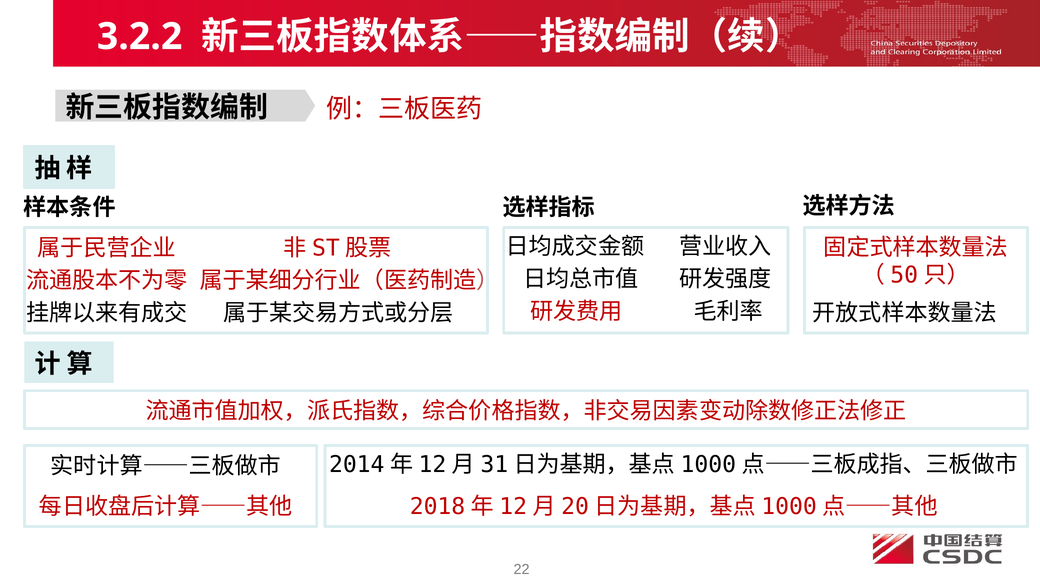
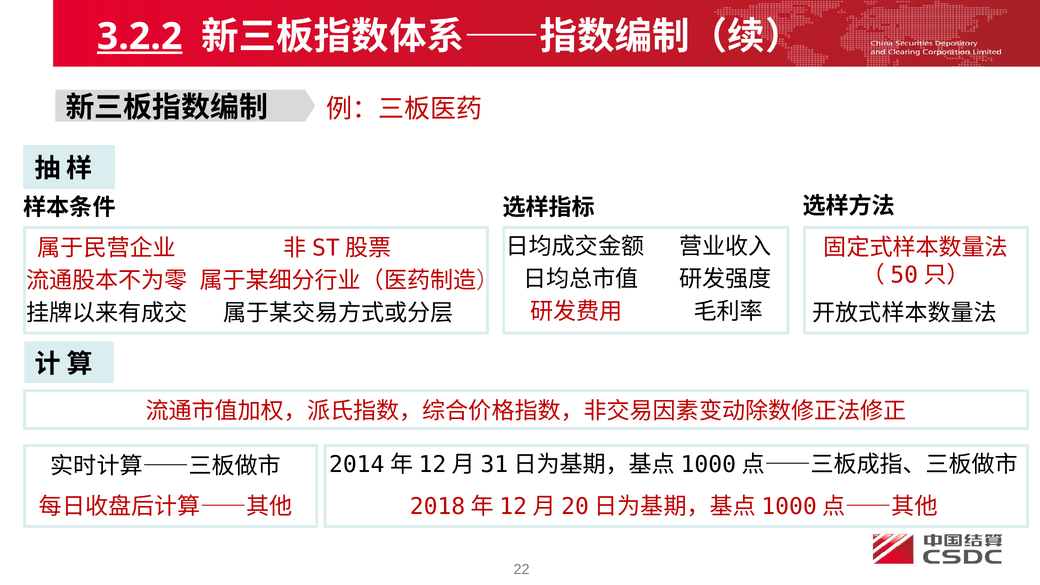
3.2.2 underline: none -> present (140, 37)
